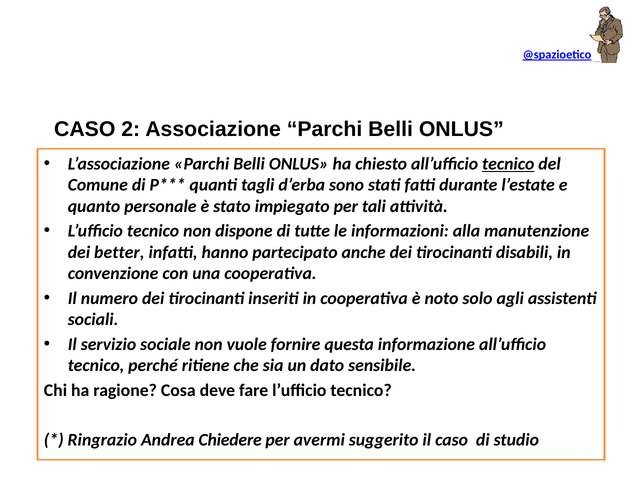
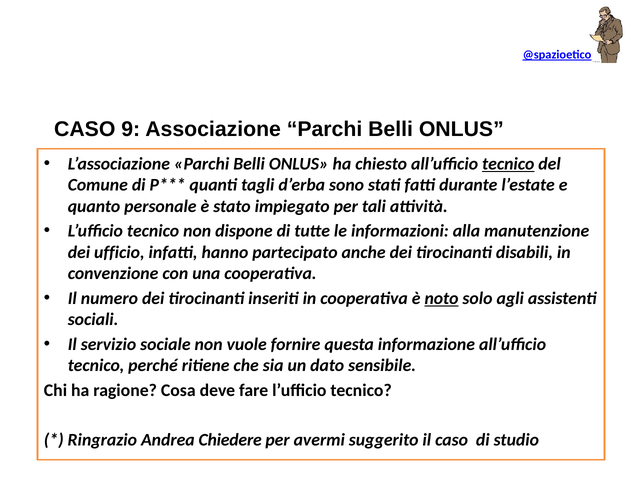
2: 2 -> 9 (131, 129)
better: better -> ufficio (119, 252)
noto underline: none -> present (442, 298)
